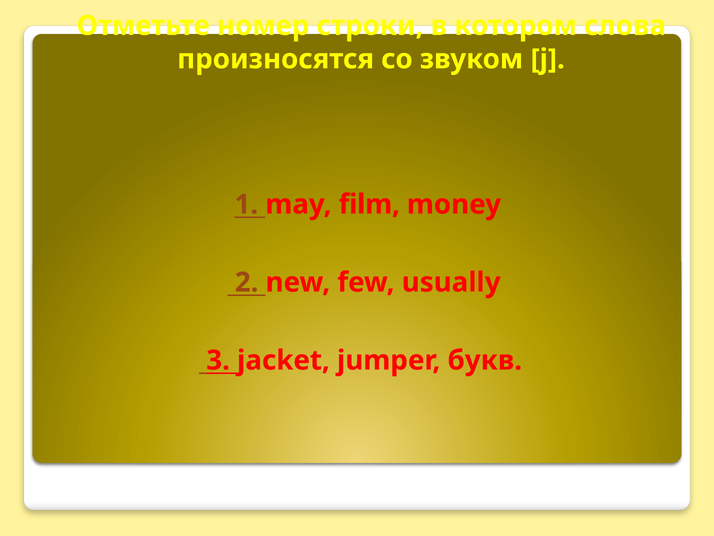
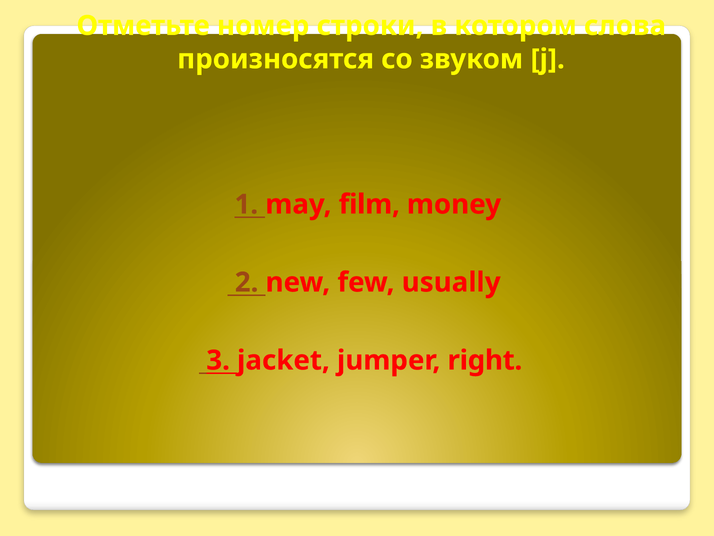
букв: букв -> right (485, 360)
